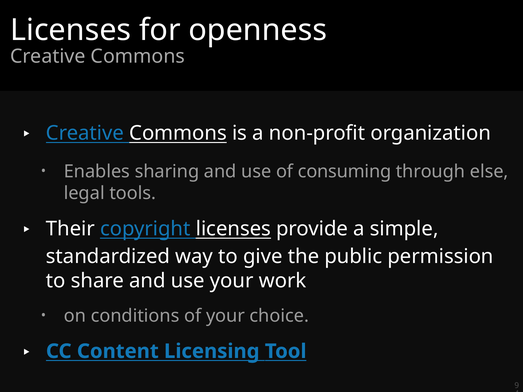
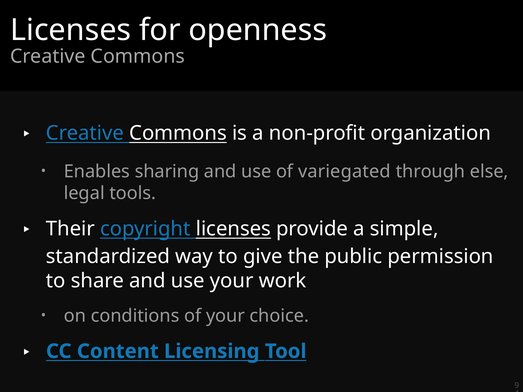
consuming: consuming -> variegated (344, 172)
